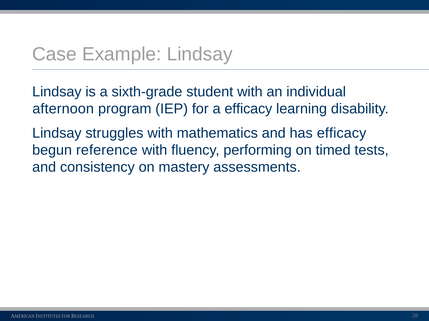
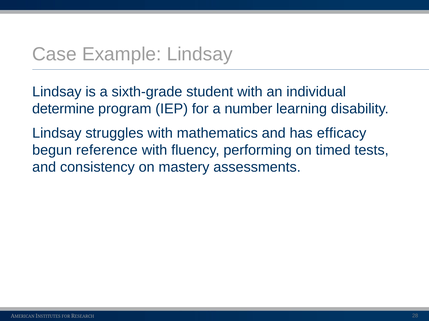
afternoon: afternoon -> determine (63, 109)
a efficacy: efficacy -> number (248, 109)
